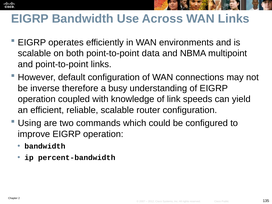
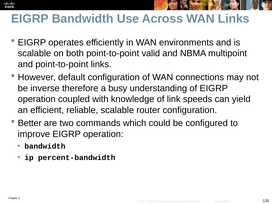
data: data -> valid (151, 53)
Using: Using -> Better (30, 123)
